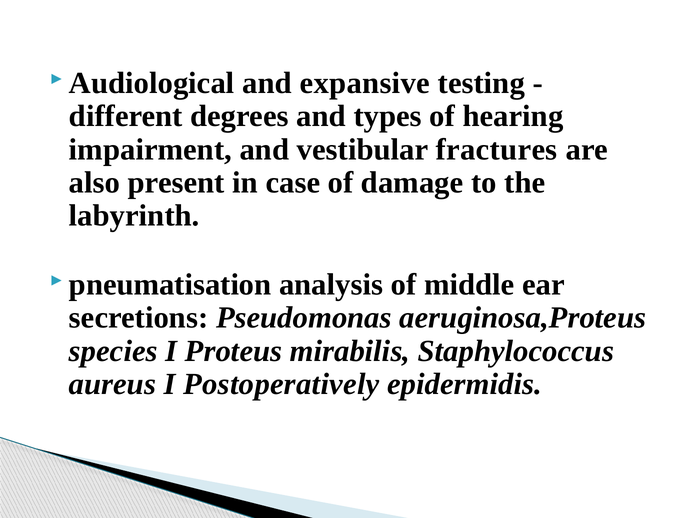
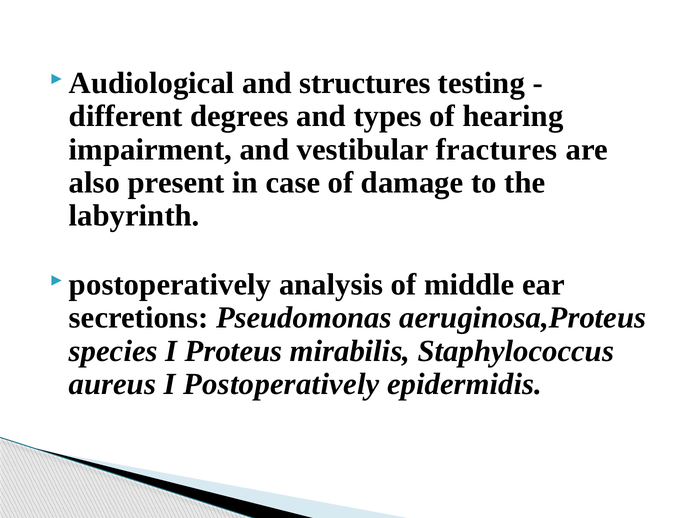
expansive: expansive -> structures (365, 83)
pneumatisation: pneumatisation -> postoperatively (170, 285)
